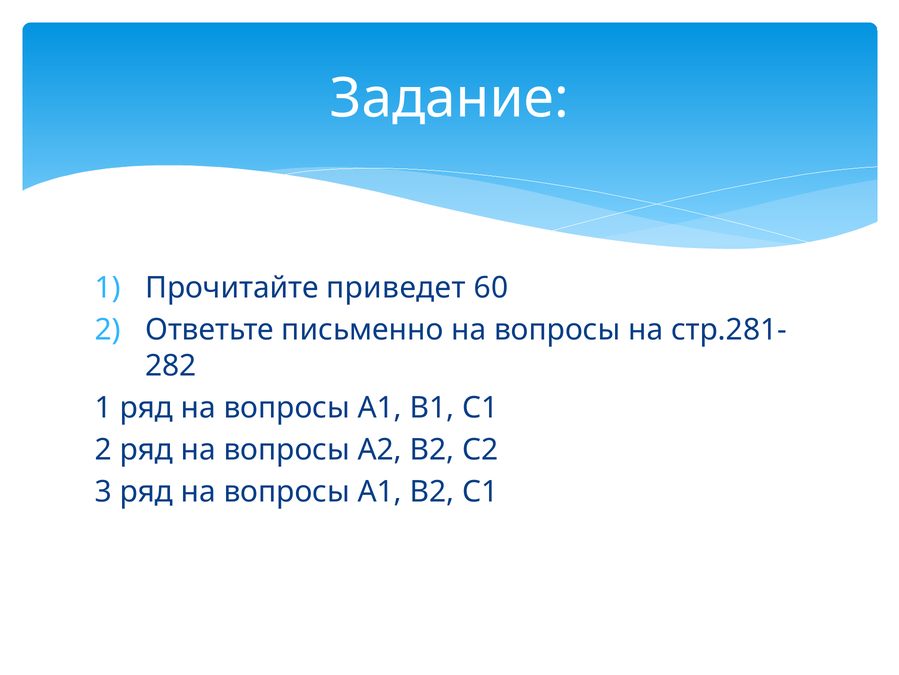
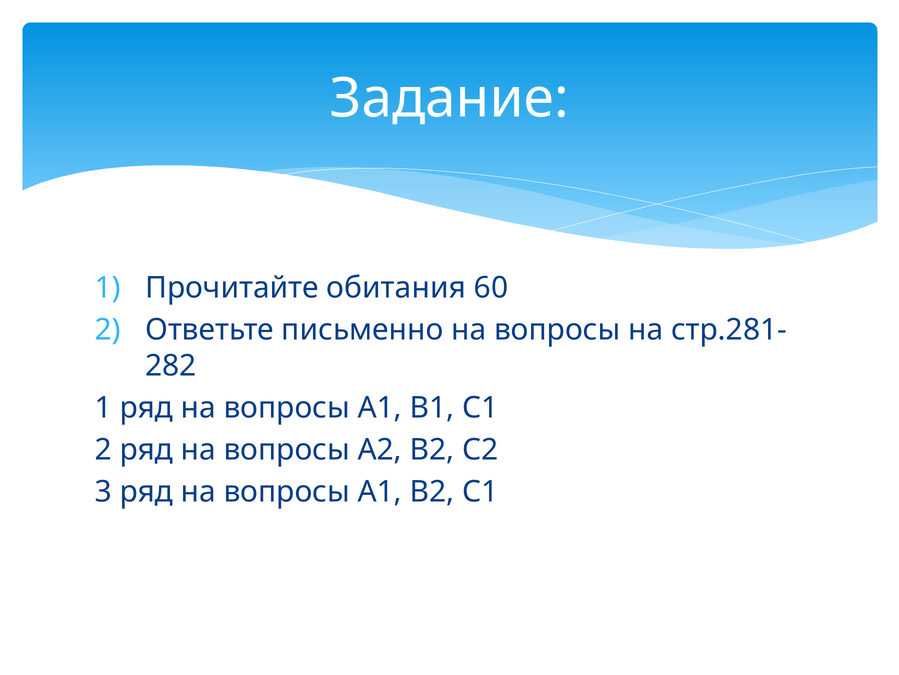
приведет: приведет -> обитания (396, 288)
